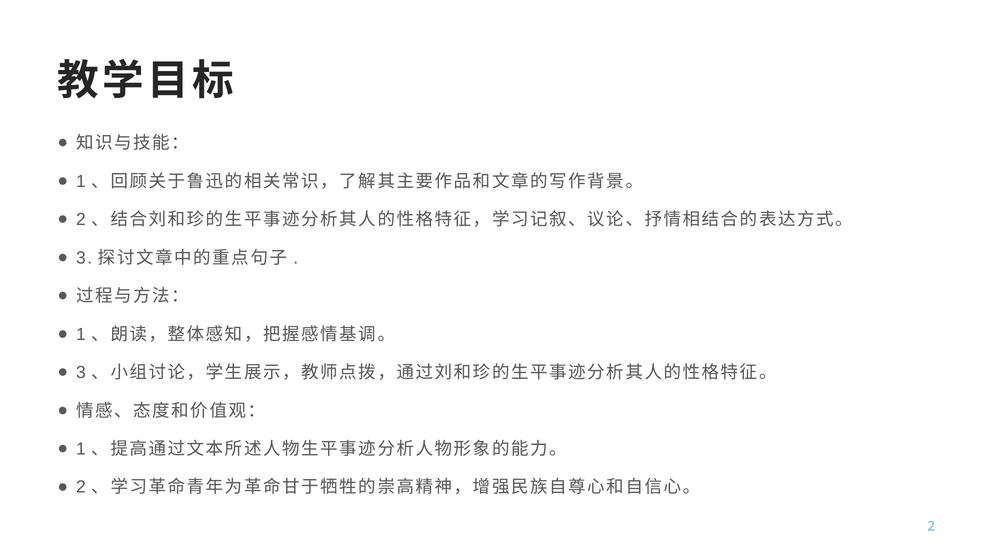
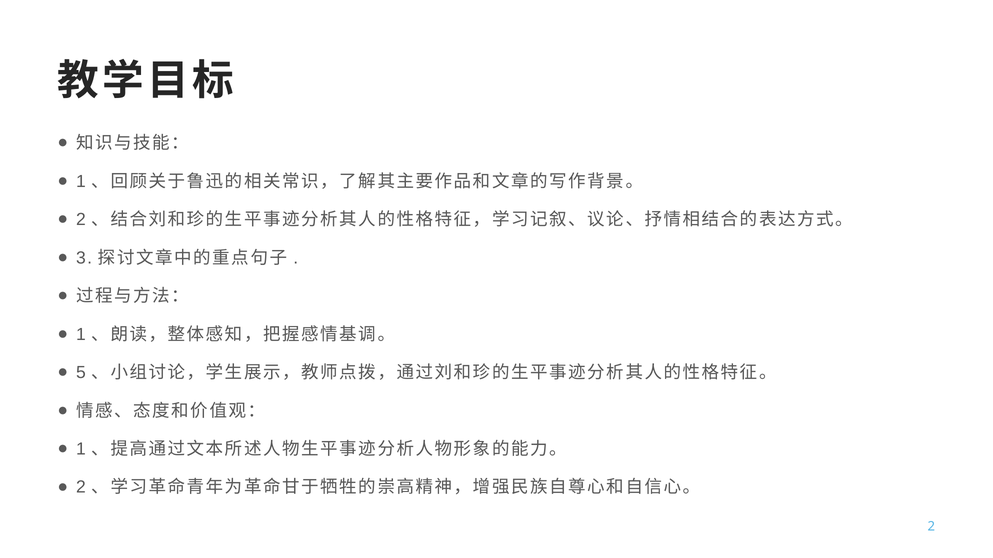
3: 3 -> 5 (81, 373)
